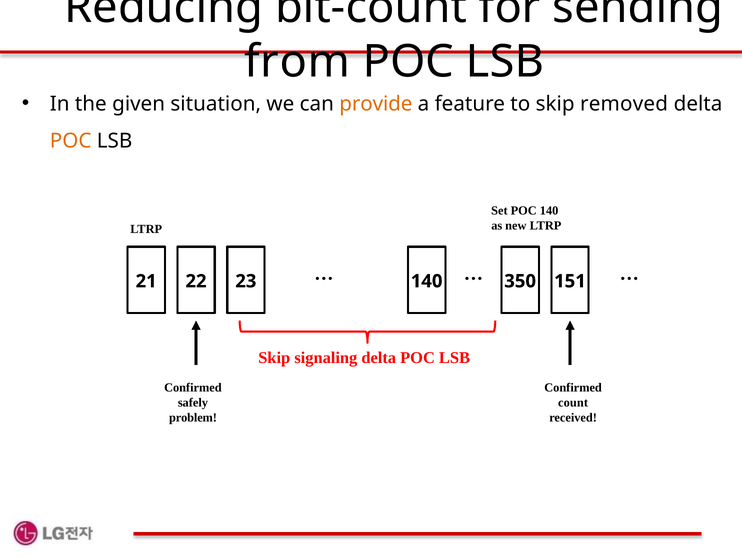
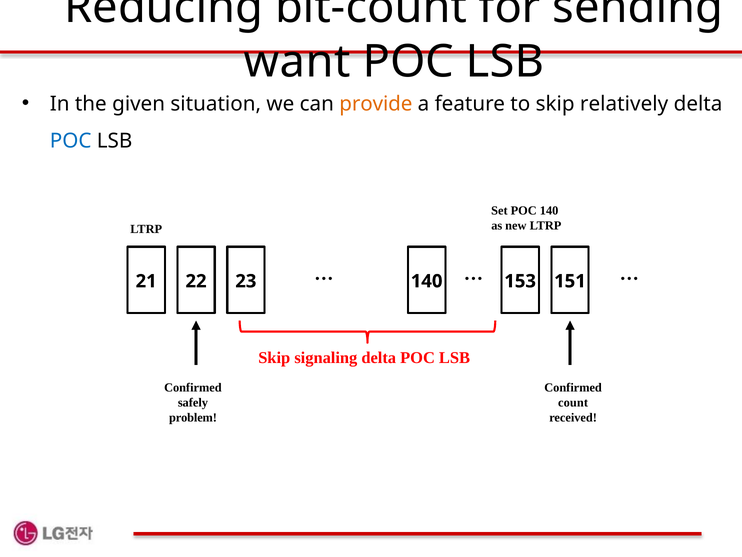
from: from -> want (297, 62)
removed: removed -> relatively (624, 104)
POC colour: orange -> blue (71, 141)
350: 350 -> 153 (520, 281)
